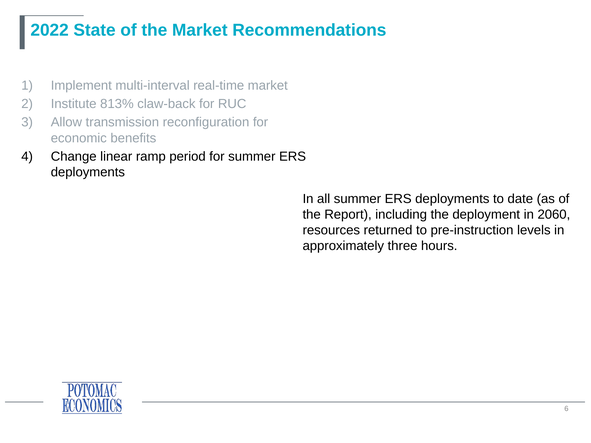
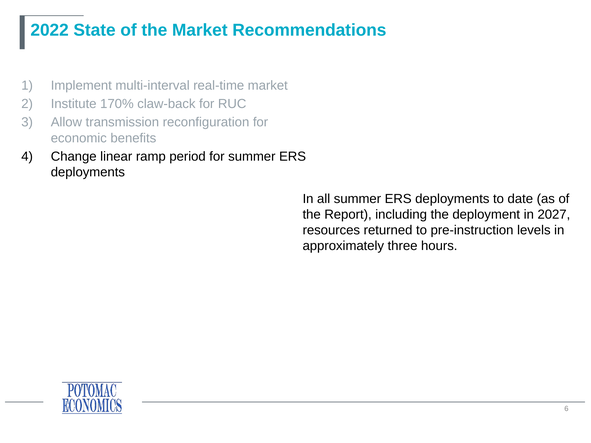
813%: 813% -> 170% (117, 104)
2060: 2060 -> 2027 (554, 215)
